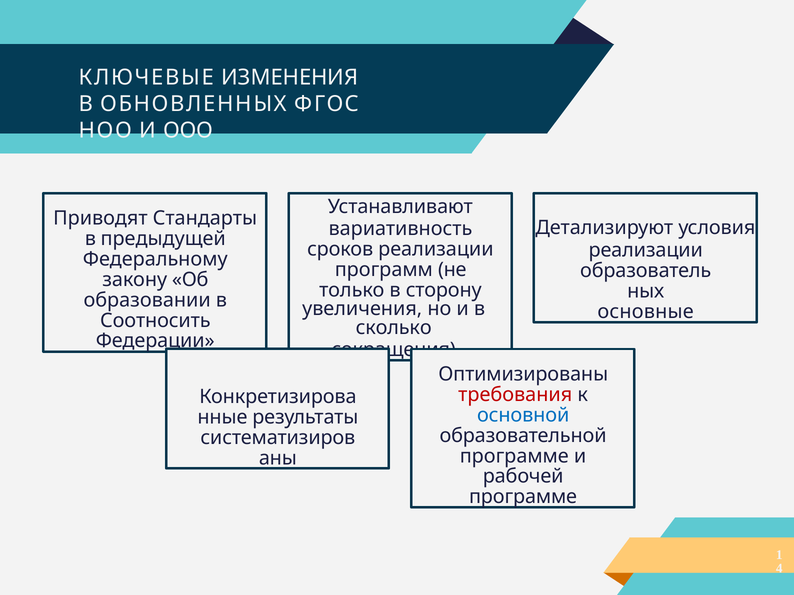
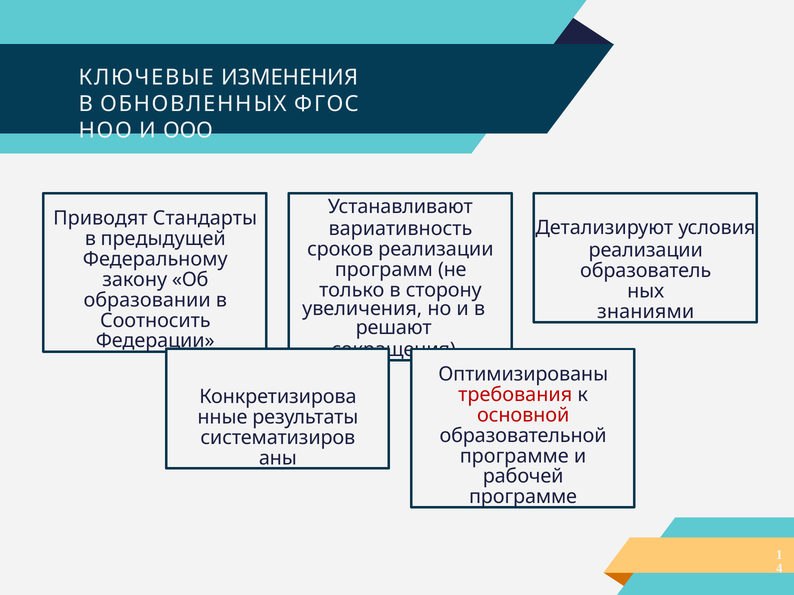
основные: основные -> знаниями (646, 312)
сколько: сколько -> решают (394, 328)
основной colour: blue -> red (523, 415)
